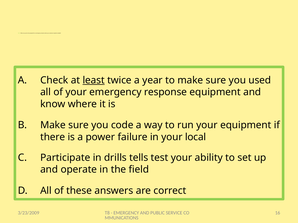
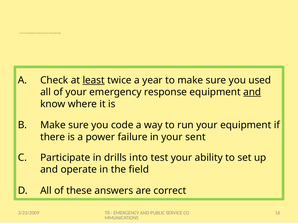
and underline: none -> present (252, 92)
local: local -> sent (195, 137)
tells: tells -> into (139, 158)
